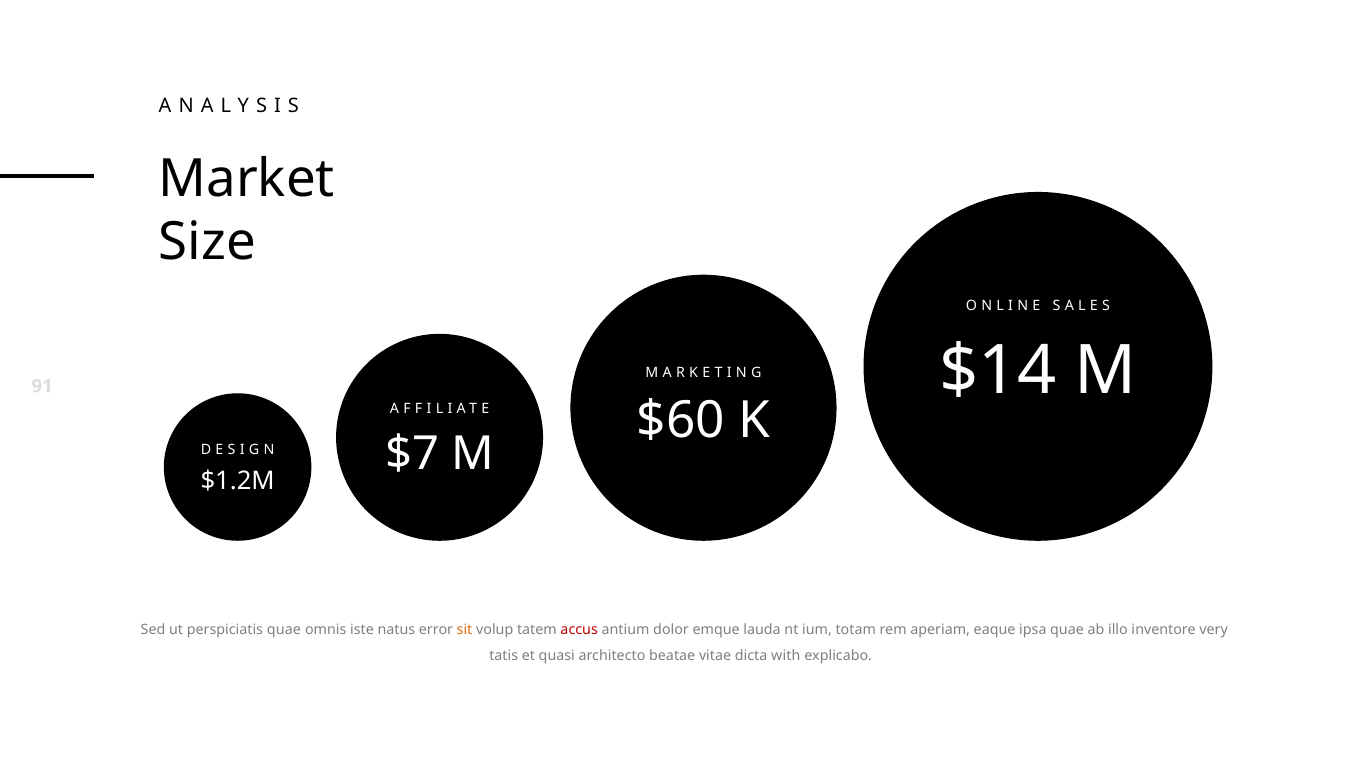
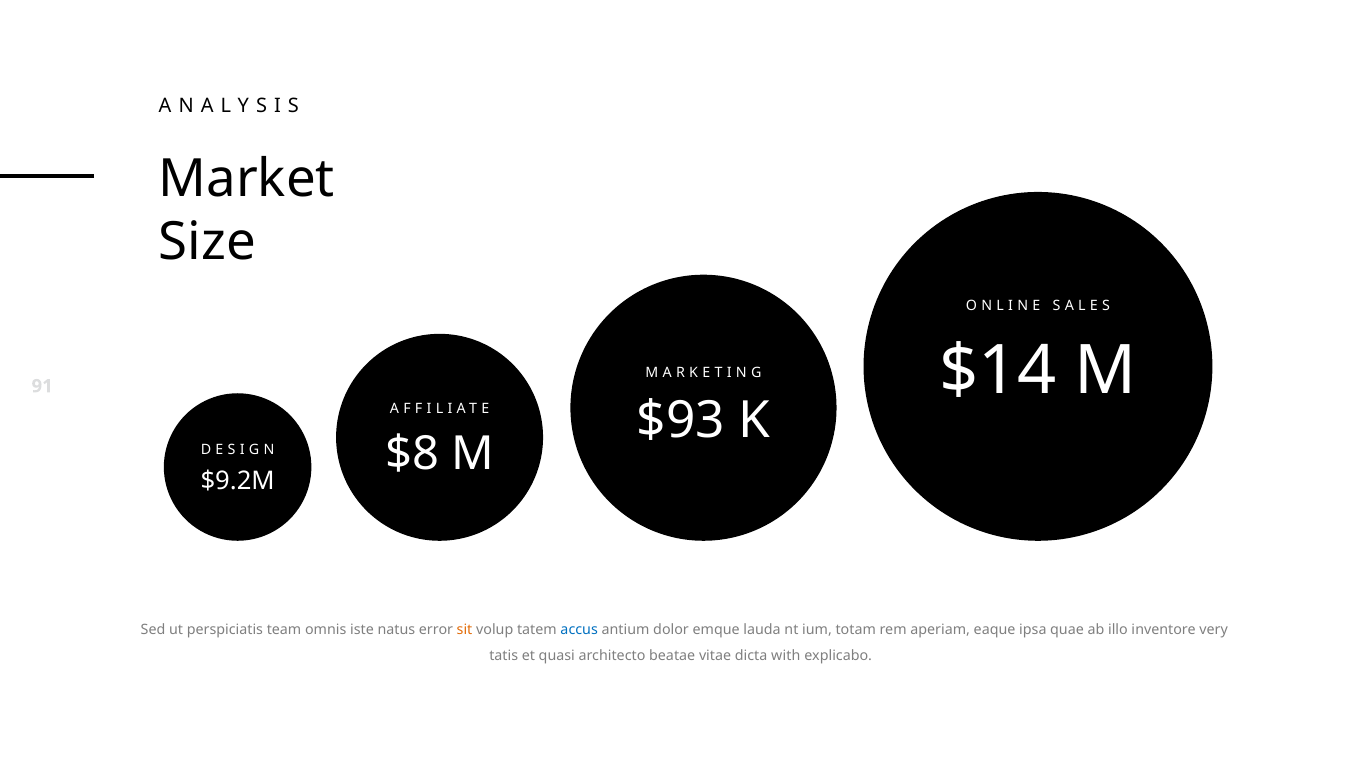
$60: $60 -> $93 (681, 421)
$7: $7 -> $8 (412, 454)
$1.2M: $1.2M -> $9.2M (238, 481)
perspiciatis quae: quae -> team (284, 630)
accus colour: red -> blue (579, 630)
